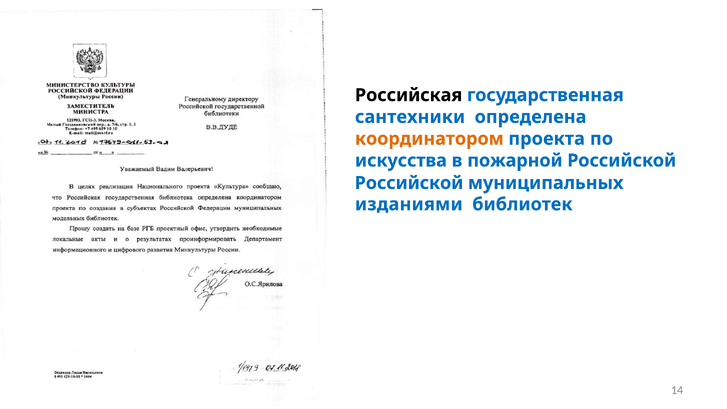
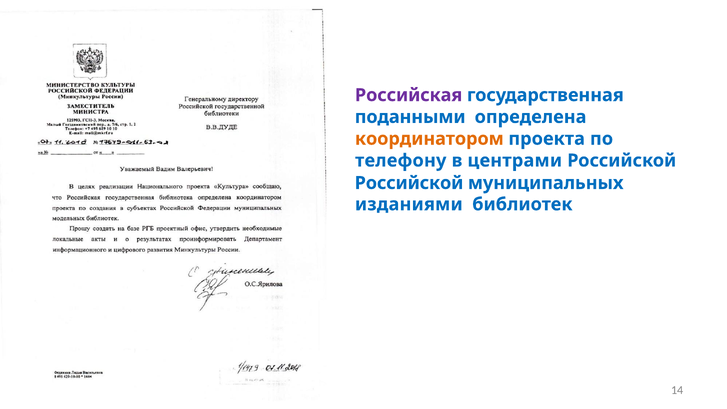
Российская colour: black -> purple (409, 95)
сантехники: сантехники -> поданными (410, 117)
искусства: искусства -> телефону (401, 161)
пожарной: пожарной -> центрами (515, 161)
